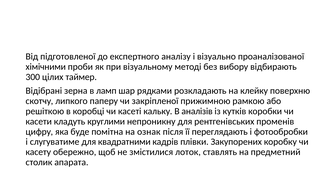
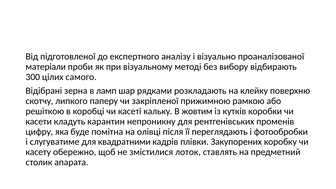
хімічними: хімічними -> матеріали (46, 67)
таймер: таймер -> самого (81, 77)
аналізів: аналізів -> жовтим (197, 111)
круглими: круглими -> карантин (106, 121)
ознак: ознак -> олівці (149, 132)
